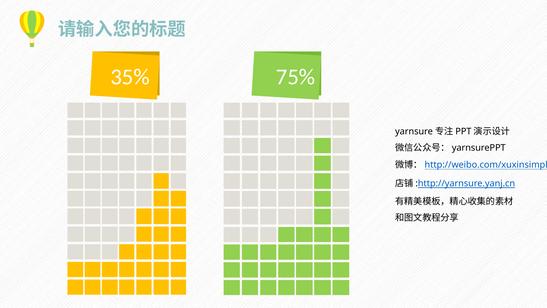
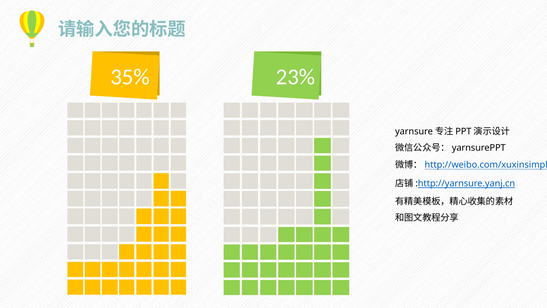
75%: 75% -> 23% (296, 77)
